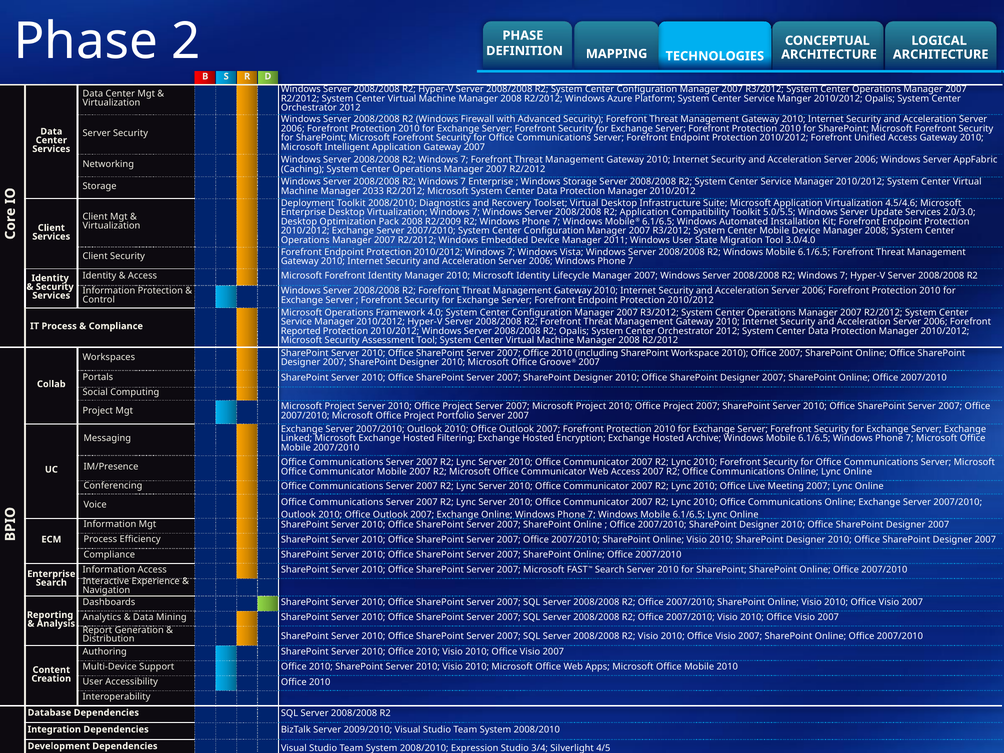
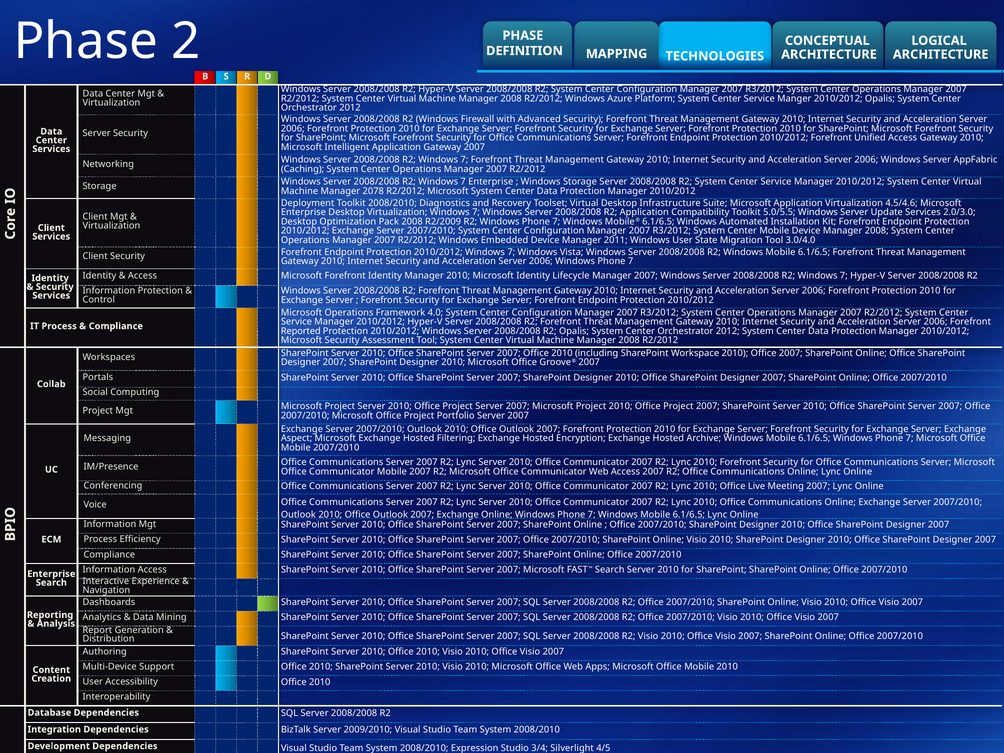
2033: 2033 -> 2078 (373, 191)
Linked: Linked -> Aspect (297, 438)
